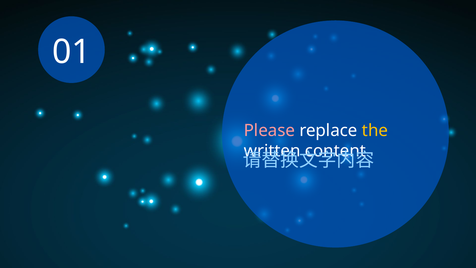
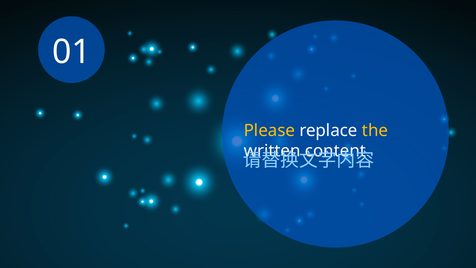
Please colour: pink -> yellow (269, 131)
